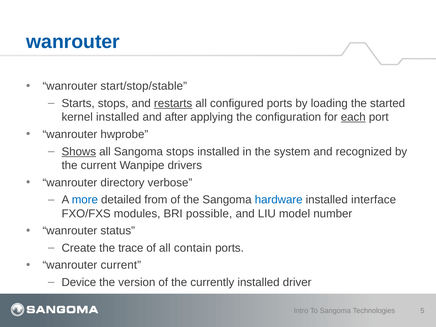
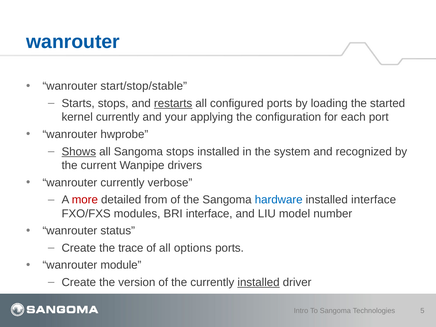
kernel installed: installed -> currently (118, 117)
after: after -> your (176, 117)
each underline: present -> none (353, 117)
wanrouter directory: directory -> currently (122, 183)
more colour: blue -> red (85, 200)
BRI possible: possible -> interface (209, 214)
contain: contain -> options (193, 248)
wanrouter current: current -> module (121, 265)
Device: Device -> Create (79, 282)
installed underline: none -> present (259, 282)
